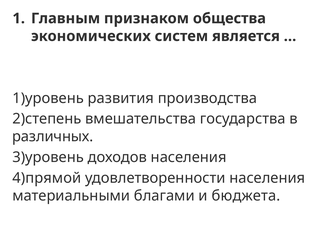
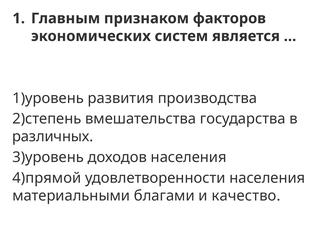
общества: общества -> факторов (229, 18)
бюджета: бюджета -> качество (246, 195)
